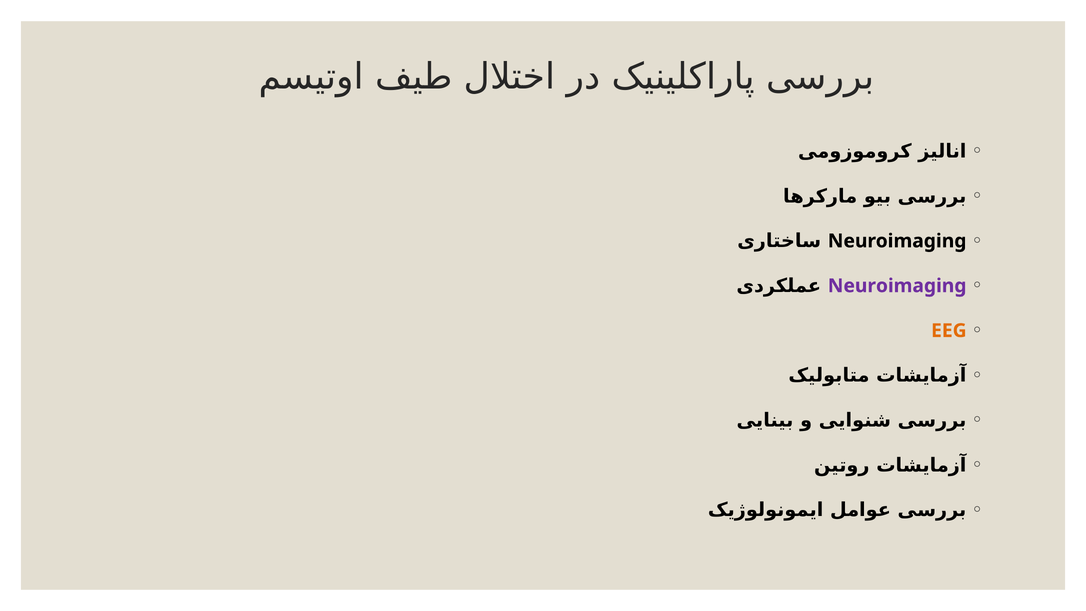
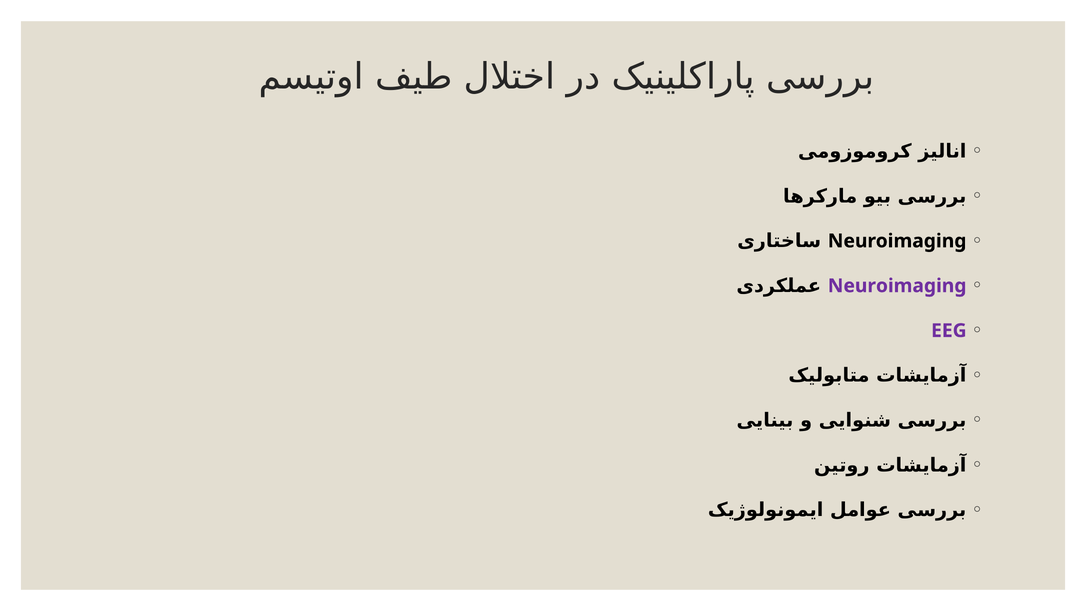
EEG colour: orange -> purple (949, 331)
